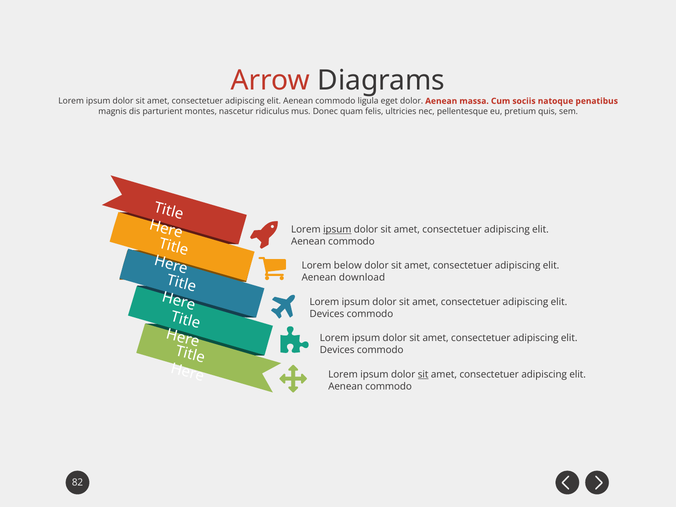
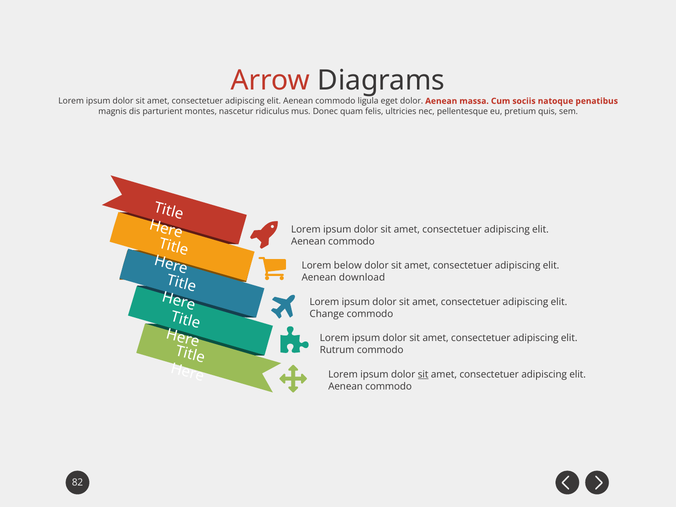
ipsum underline: present -> none (337, 229)
Devices: Devices -> Change (327, 314)
Devices: Devices -> Rutrum (337, 350)
